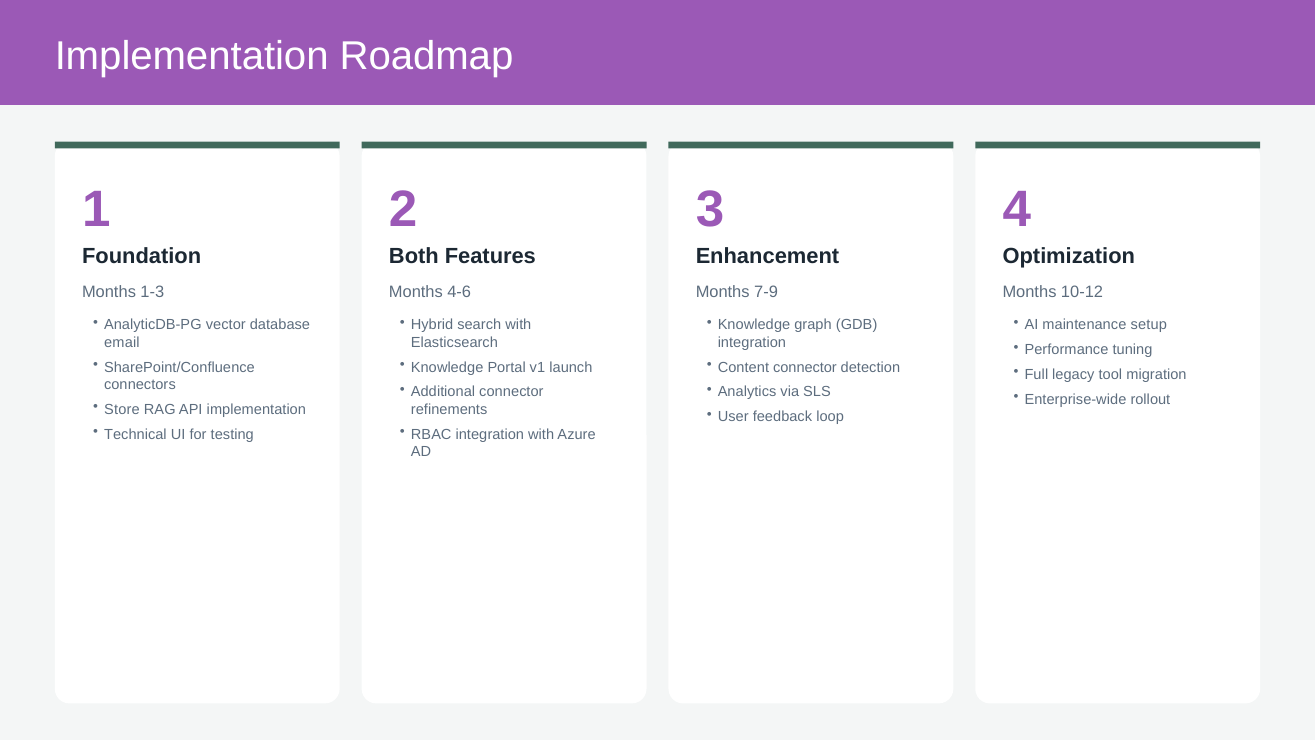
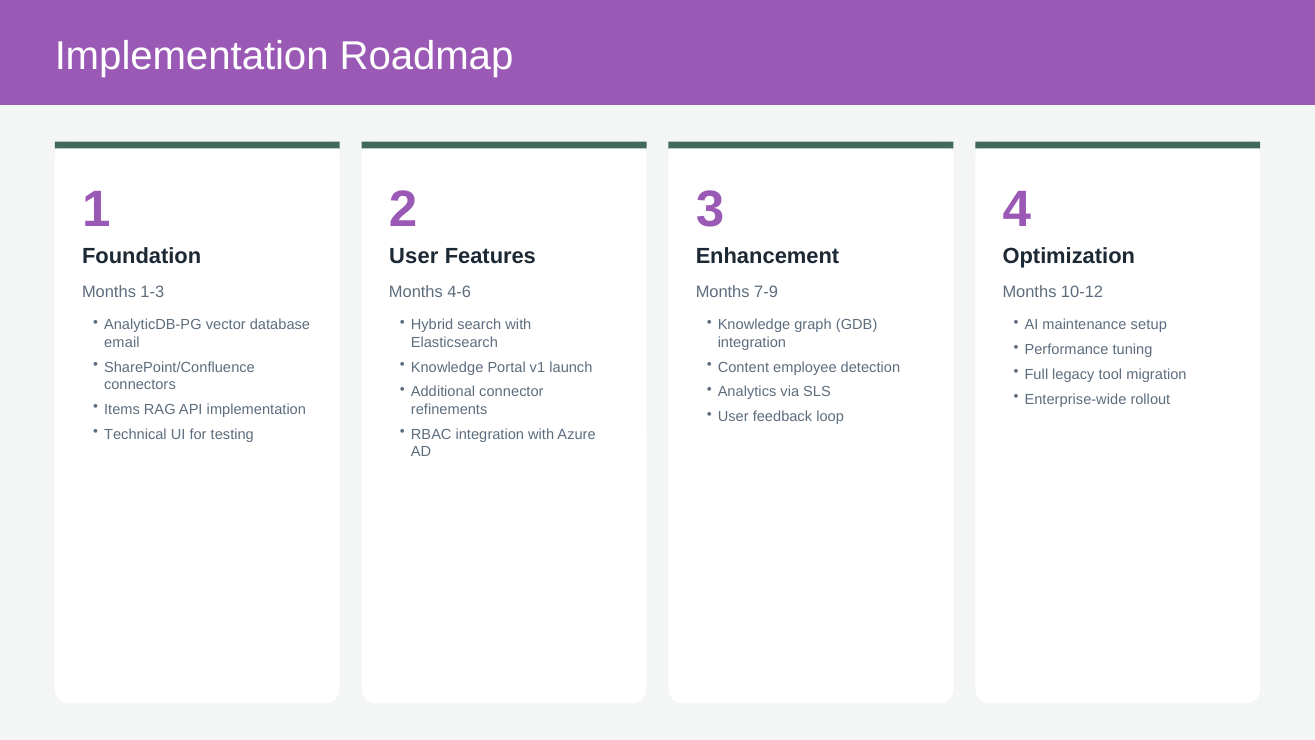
Both: Both -> User (414, 257)
Content connector: connector -> employee (805, 367)
Store: Store -> Items (122, 409)
